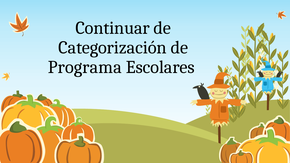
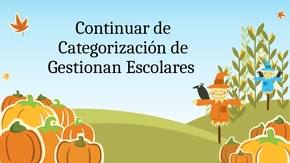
Programa: Programa -> Gestionan (85, 67)
